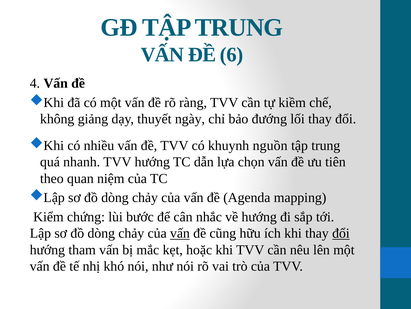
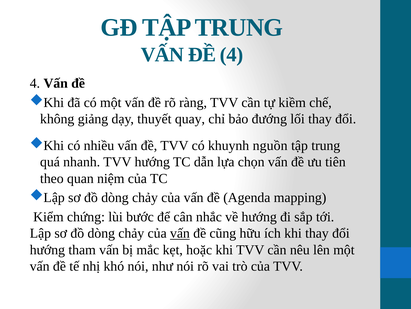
ĐỀ 6: 6 -> 4 (232, 55)
ngày: ngày -> quay (190, 119)
đổi underline: present -> none (341, 233)
